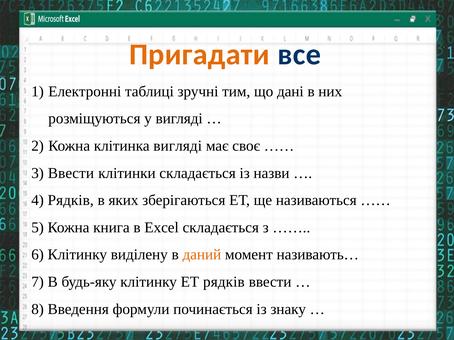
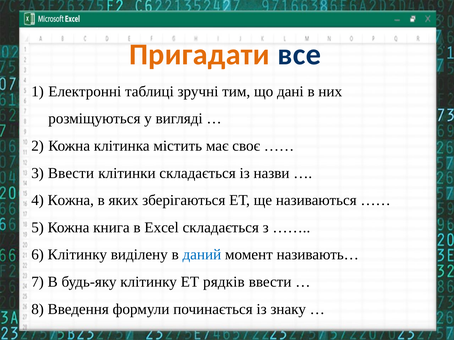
клітинка вигляді: вигляді -> містить (178, 146)
4 Рядків: Рядків -> Кожна (71, 201)
даний colour: orange -> blue (202, 255)
